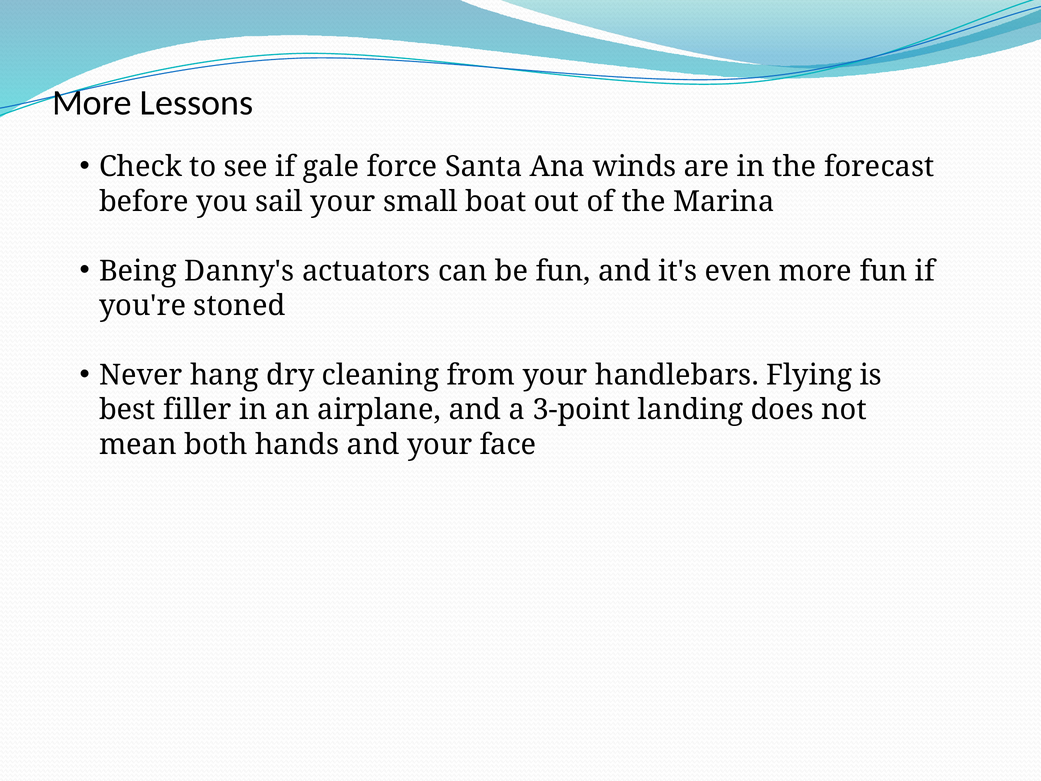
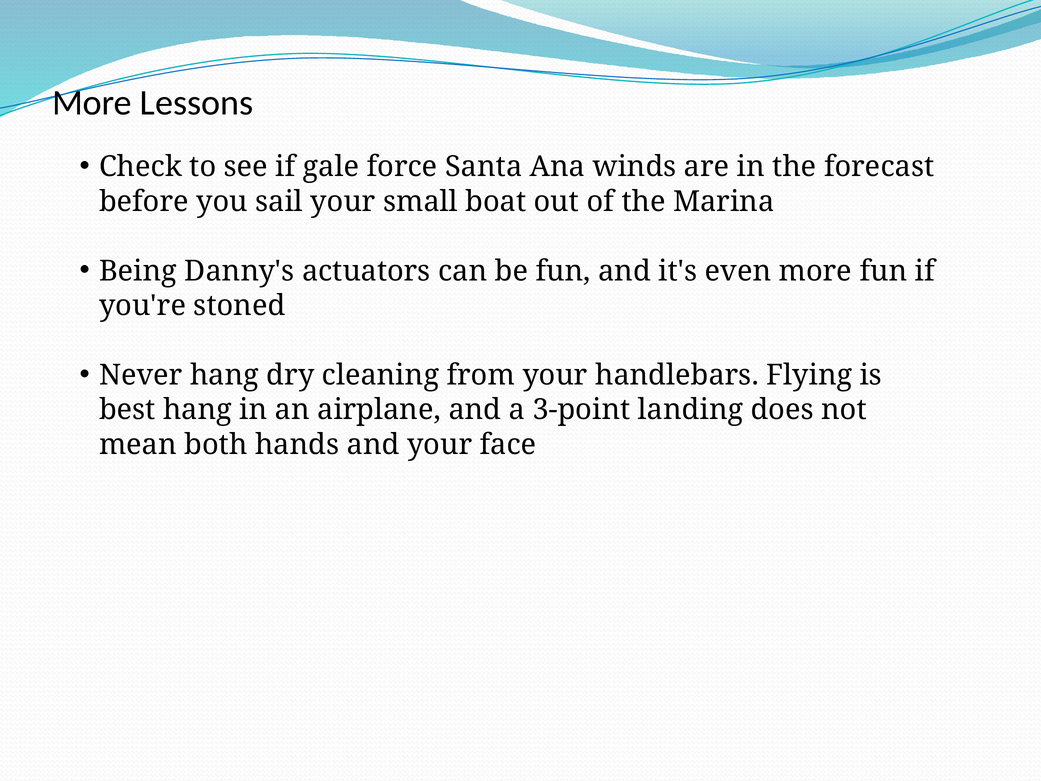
best filler: filler -> hang (197, 410)
